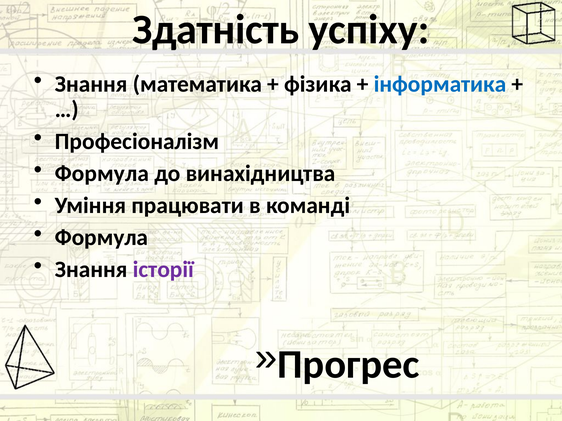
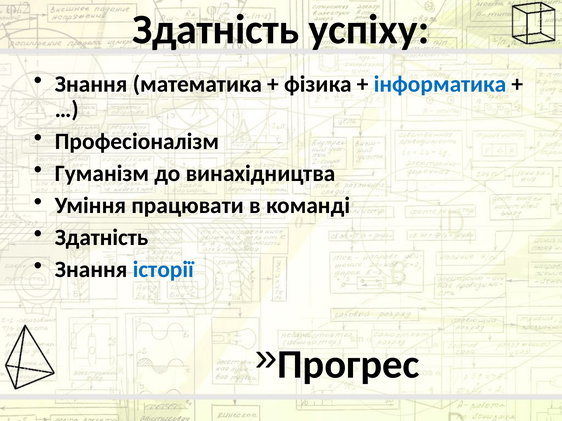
Формула: Формула -> Гуманізм (102, 174)
Формула: Формула -> Здатність (102, 238)
історії colour: purple -> blue (163, 270)
